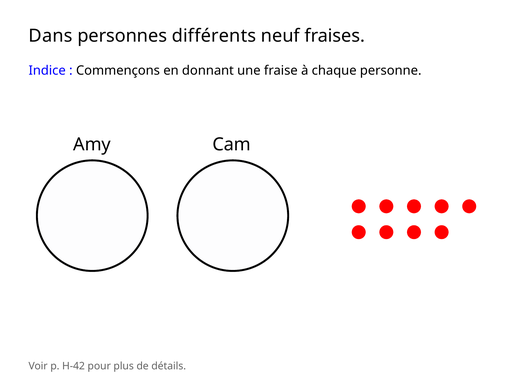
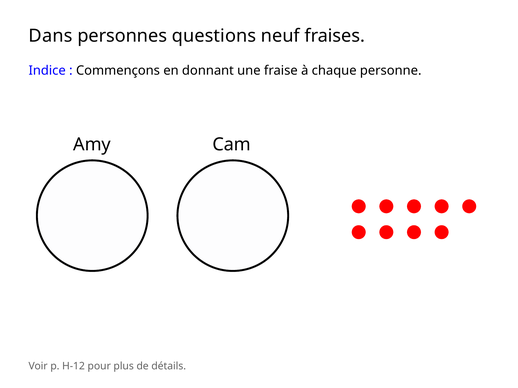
différents: différents -> questions (214, 36)
H-42: H-42 -> H-12 (74, 367)
